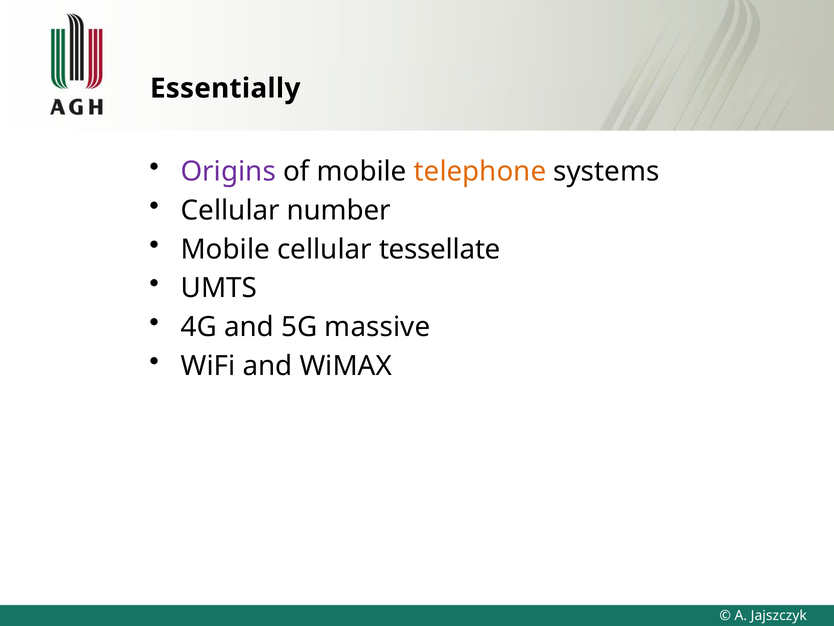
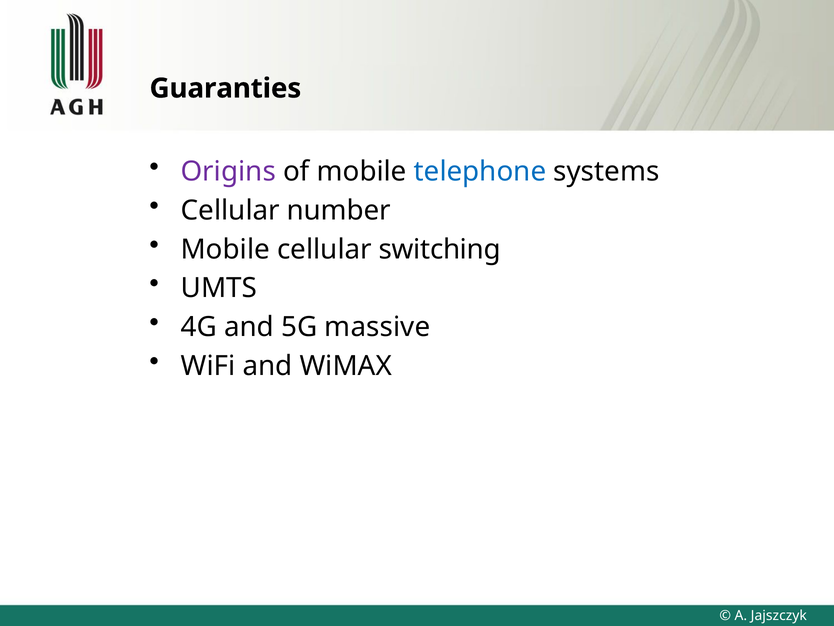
Essentially: Essentially -> Guaranties (225, 88)
telephone colour: orange -> blue (480, 171)
tessellate: tessellate -> switching (440, 249)
